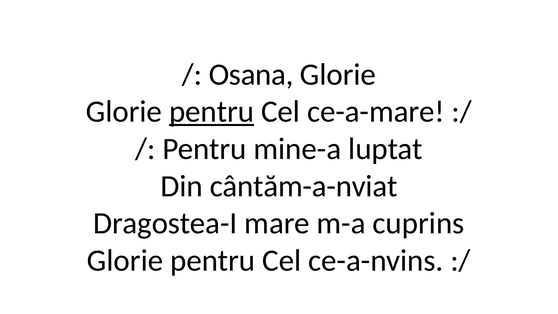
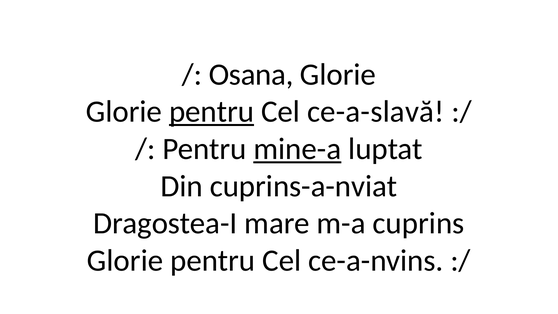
ce-a-mare: ce-a-mare -> ce-a-slavă (376, 112)
mine-a underline: none -> present (297, 149)
cântăm-a-nviat: cântăm-a-nviat -> cuprins-a-nviat (304, 186)
